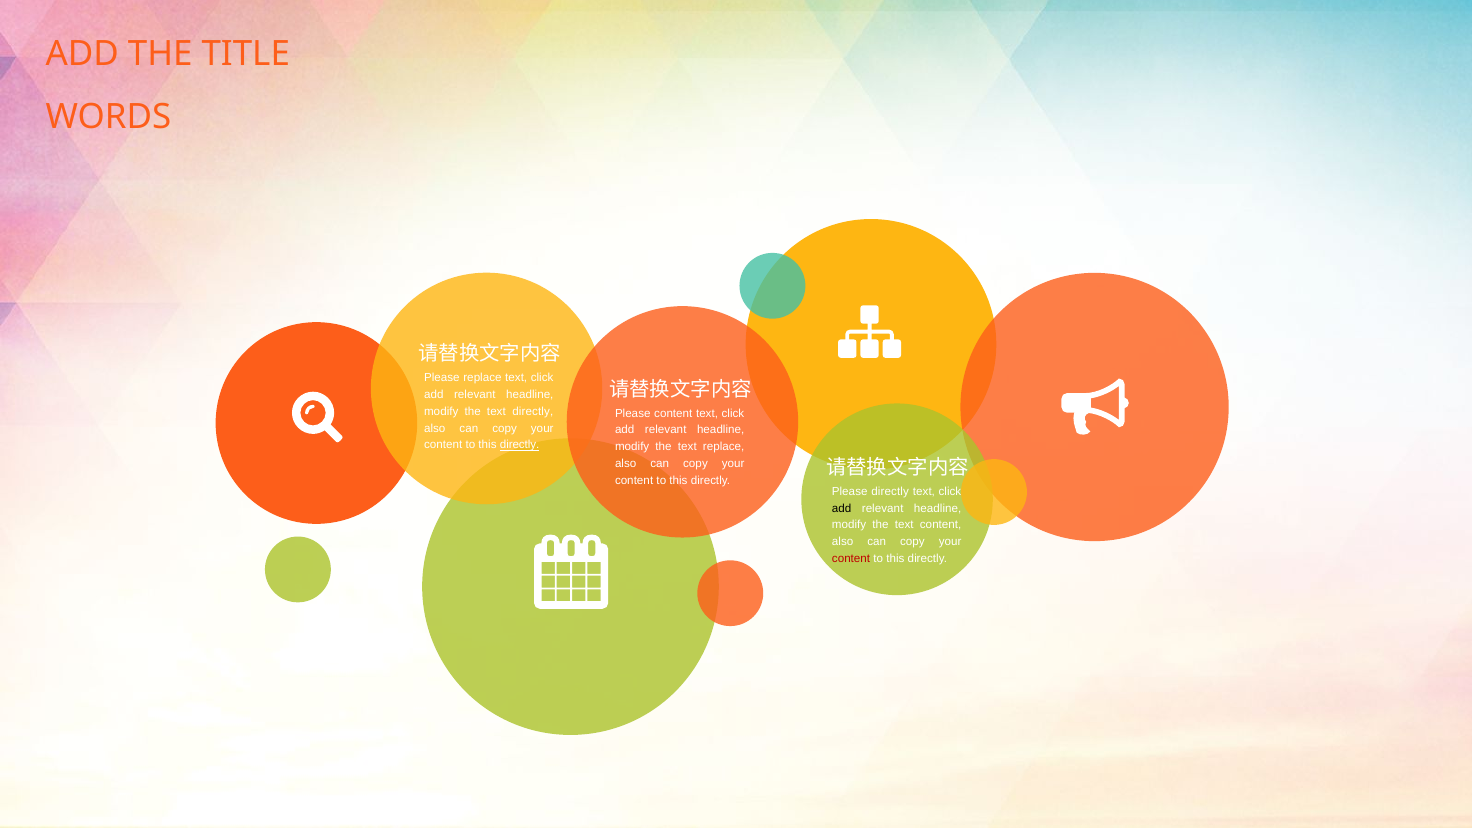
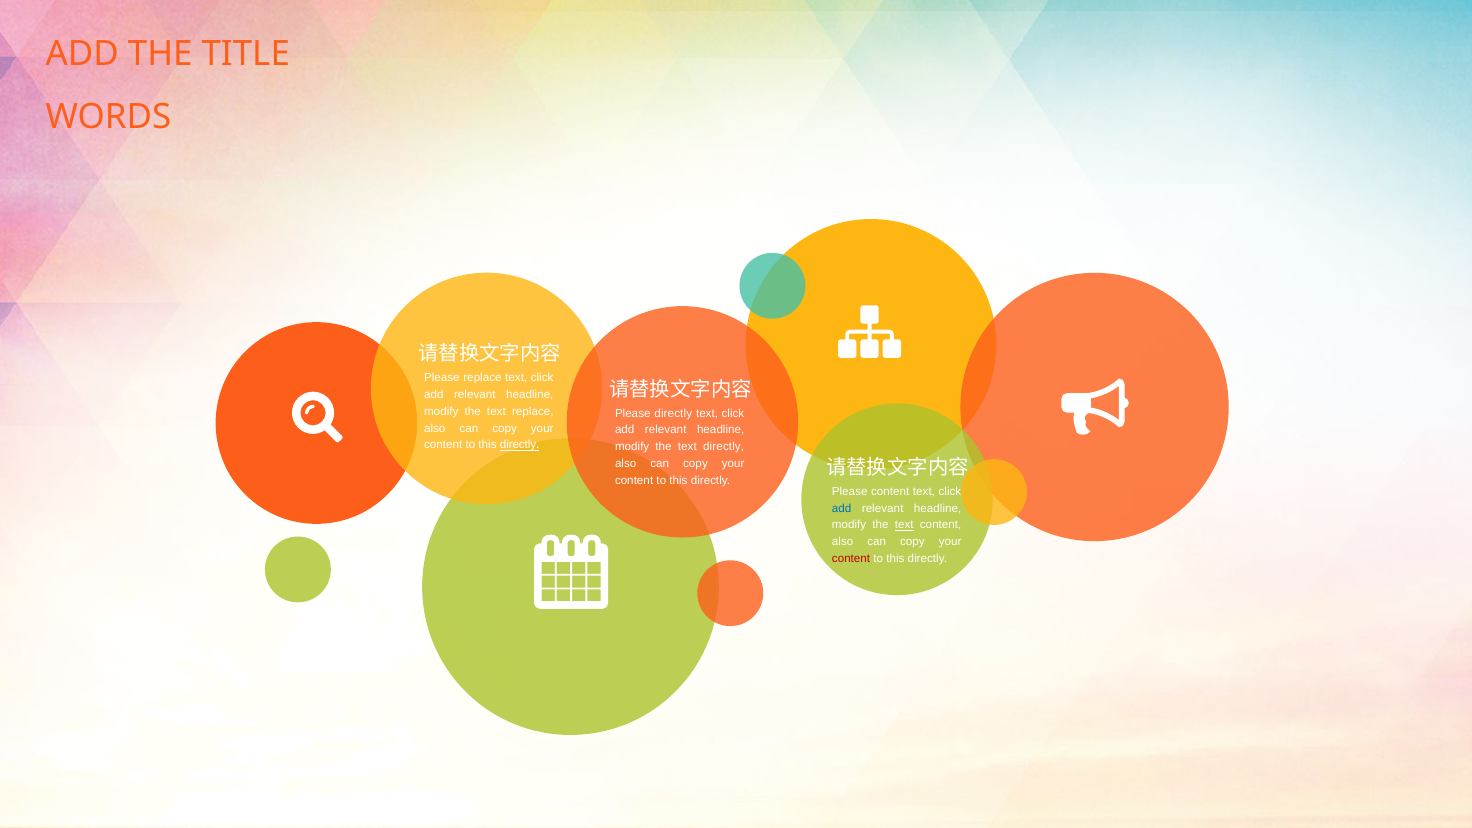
text directly: directly -> replace (533, 411)
Please content: content -> directly (673, 413)
text replace: replace -> directly (724, 447)
Please directly: directly -> content (890, 492)
add colour: black -> blue (842, 508)
text underline: none -> present (904, 525)
